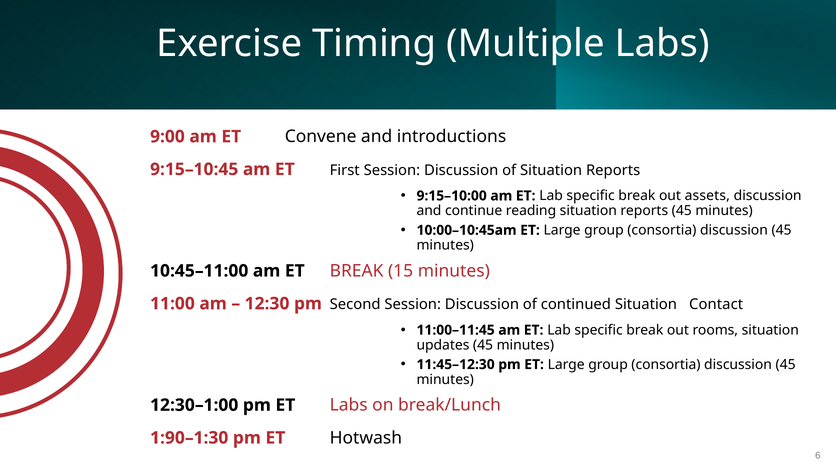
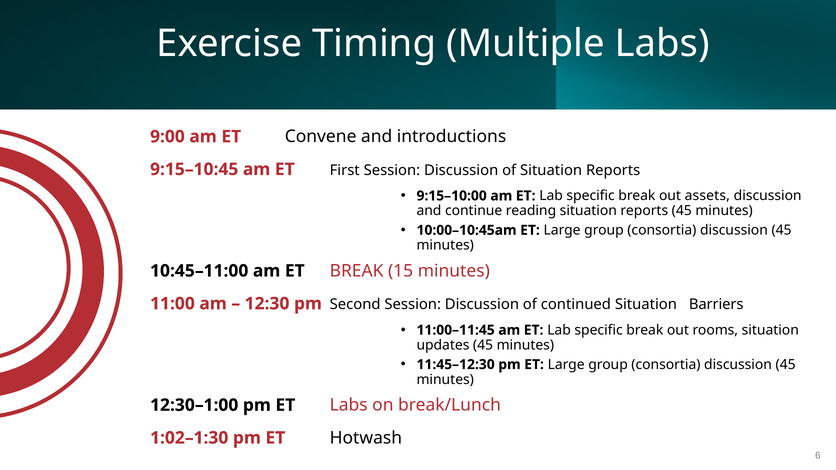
Contact: Contact -> Barriers (716, 305)
1:90–1:30: 1:90–1:30 -> 1:02–1:30 (189, 438)
